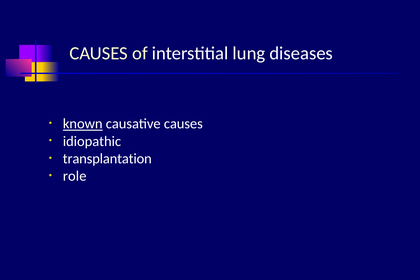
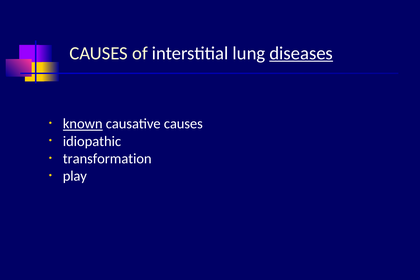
diseases underline: none -> present (301, 53)
transplantation: transplantation -> transformation (107, 159)
role: role -> play (75, 176)
